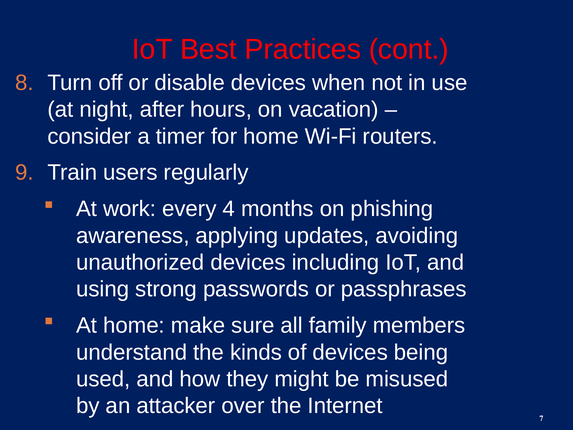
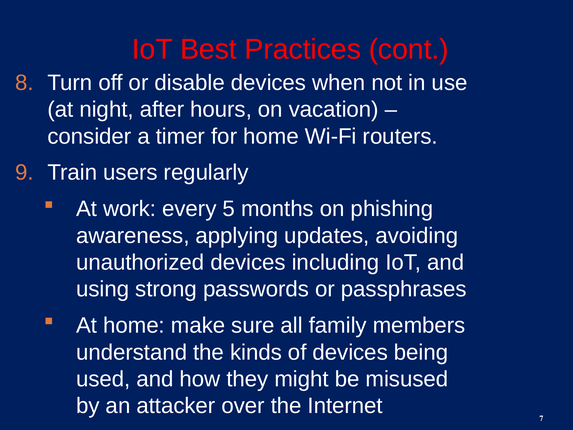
4: 4 -> 5 (229, 209)
